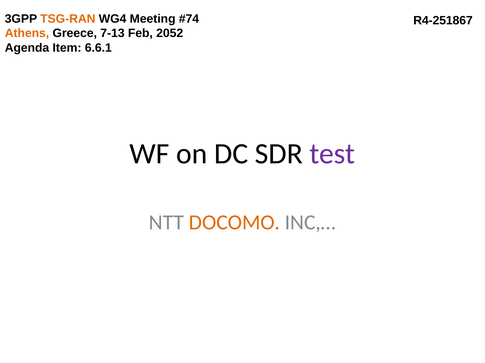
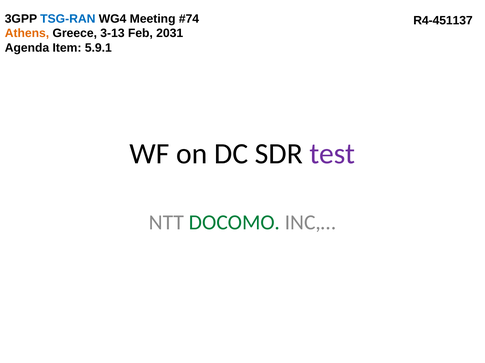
TSG-RAN colour: orange -> blue (68, 19)
R4-251867: R4-251867 -> R4-451137 (443, 21)
7-13: 7-13 -> 3-13 (112, 33)
2052: 2052 -> 2031 (170, 33)
6.6.1: 6.6.1 -> 5.9.1 (98, 48)
DOCOMO colour: orange -> green (234, 223)
